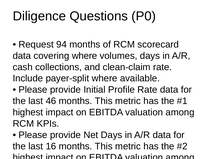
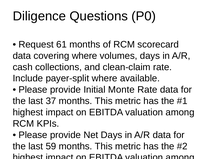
94: 94 -> 61 (62, 44)
Profile: Profile -> Monte (121, 90)
46: 46 -> 37 (51, 101)
16: 16 -> 59 (51, 146)
